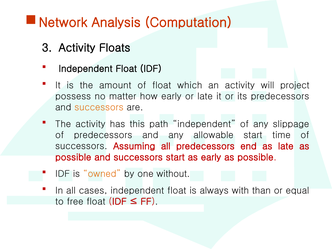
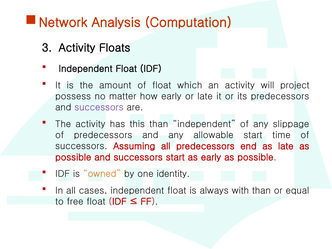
successors colour: orange -> purple (99, 107)
this path: path -> than (159, 124)
without: without -> identity (173, 174)
